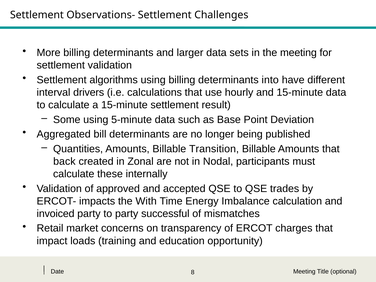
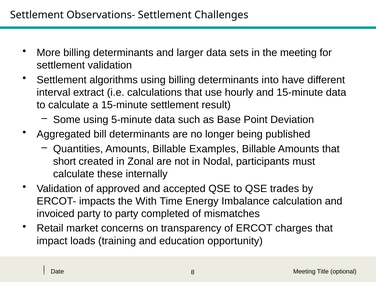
drivers: drivers -> extract (89, 92)
Transition: Transition -> Examples (214, 149)
back: back -> short (64, 161)
successful: successful -> completed (165, 214)
